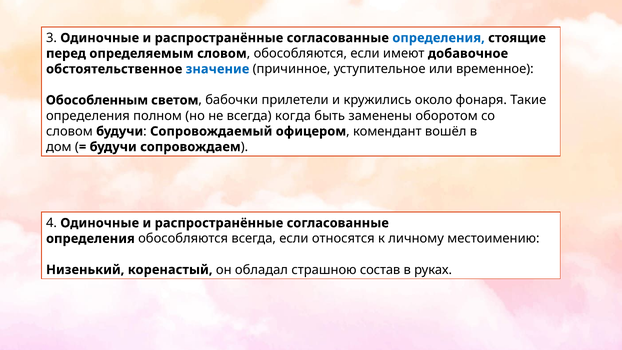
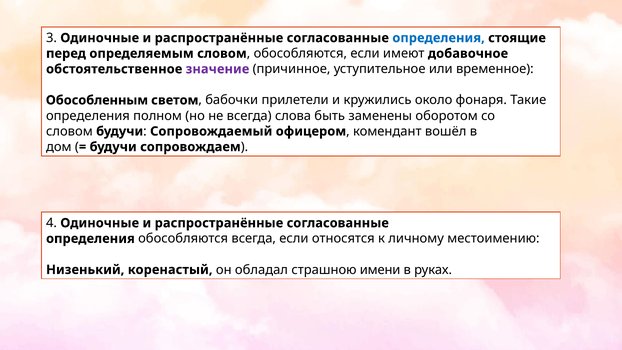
значение colour: blue -> purple (218, 69)
когда: когда -> слова (293, 116)
состав: состав -> имени (380, 270)
